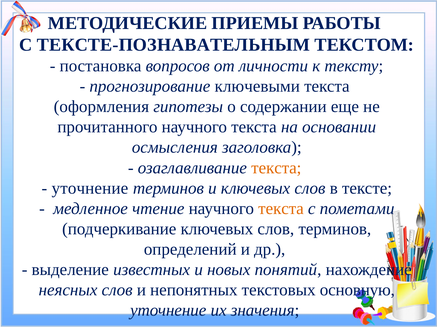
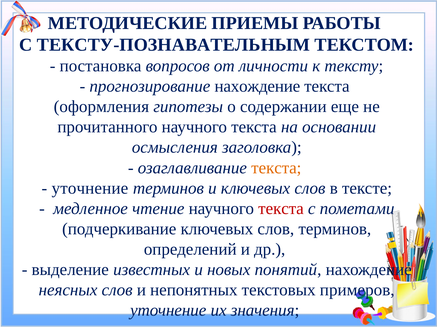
ТЕКСТЕ-ПОЗНАВАТЕЛЬНЫМ: ТЕКСТЕ-ПОЗНАВАТЕЛЬНЫМ -> ТЕКСТУ-ПОЗНАВАТЕЛЬНЫМ (173, 45)
прогнозирование ключевыми: ключевыми -> нахождение (257, 87)
текста colour: orange -> red (281, 209)
основную: основную -> примеров (357, 291)
